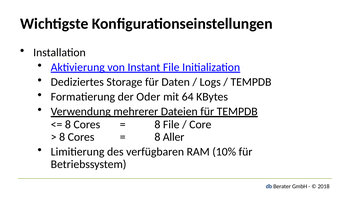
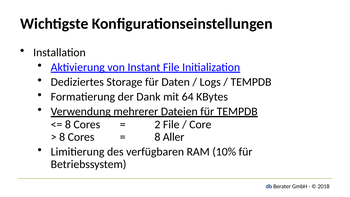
Oder: Oder -> Dank (148, 97)
8: 8 -> 2 (157, 124)
